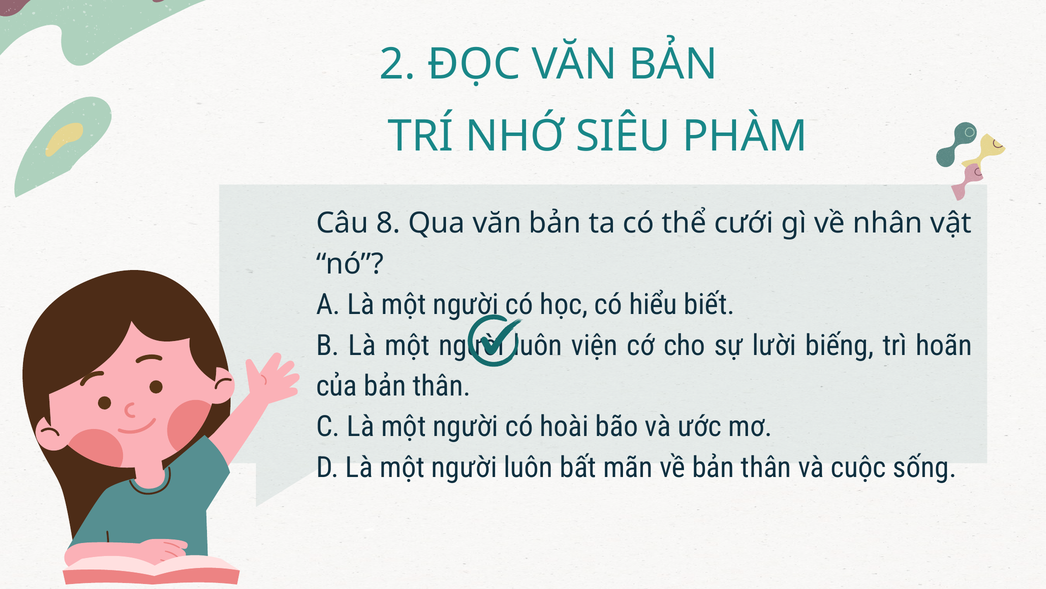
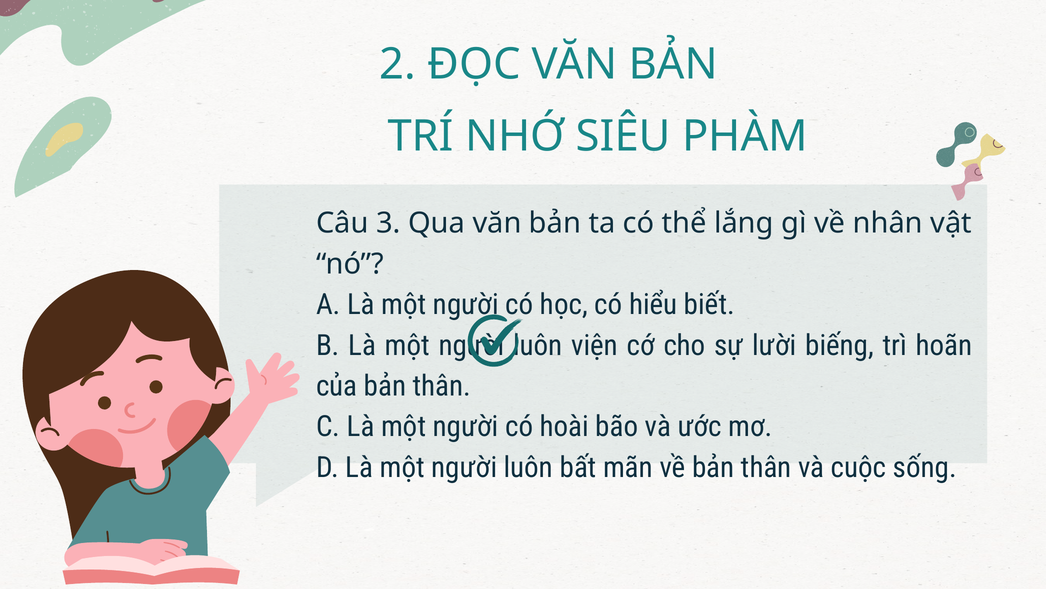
8: 8 -> 3 (388, 223)
cưới: cưới -> lắng (744, 223)
